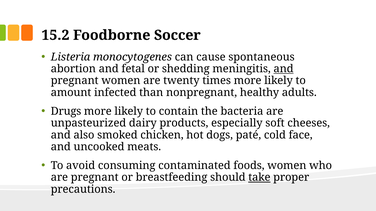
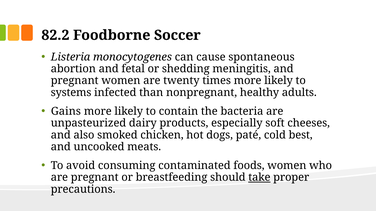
15.2: 15.2 -> 82.2 (55, 35)
and underline: present -> none (284, 69)
amount: amount -> systems (71, 93)
Drugs: Drugs -> Gains (66, 112)
face: face -> best (301, 135)
